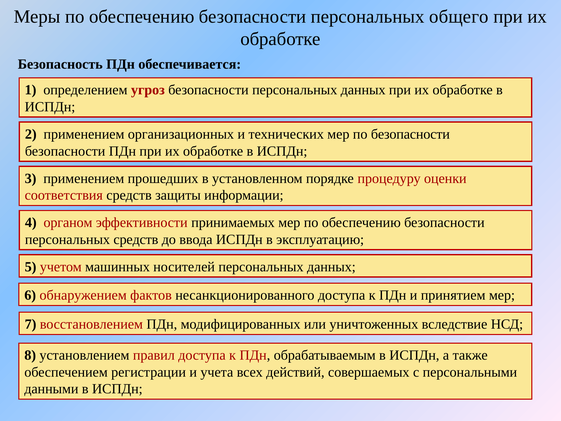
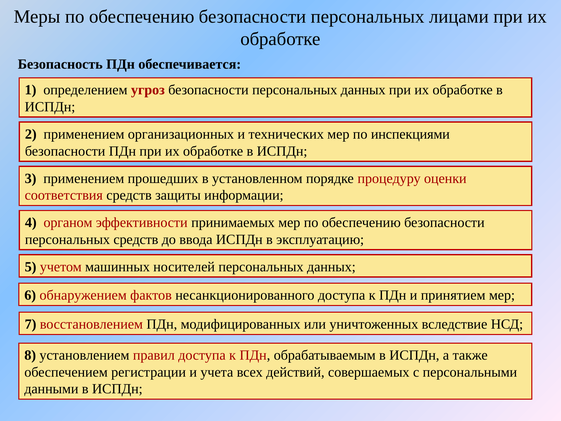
общего: общего -> лицами (459, 16)
по безопасности: безопасности -> инспекциями (410, 134)
